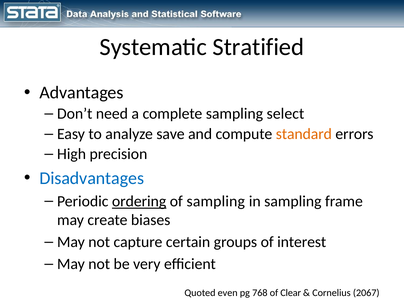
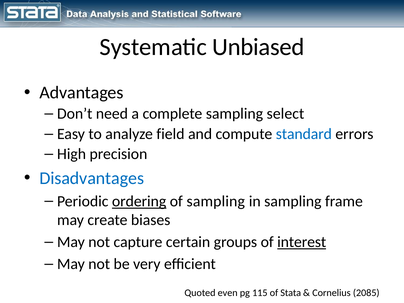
Stratified: Stratified -> Unbiased (258, 47)
save: save -> field (170, 134)
standard colour: orange -> blue (304, 134)
interest underline: none -> present (302, 242)
768: 768 -> 115 (260, 293)
Clear: Clear -> Stata (291, 293)
2067: 2067 -> 2085 (366, 293)
